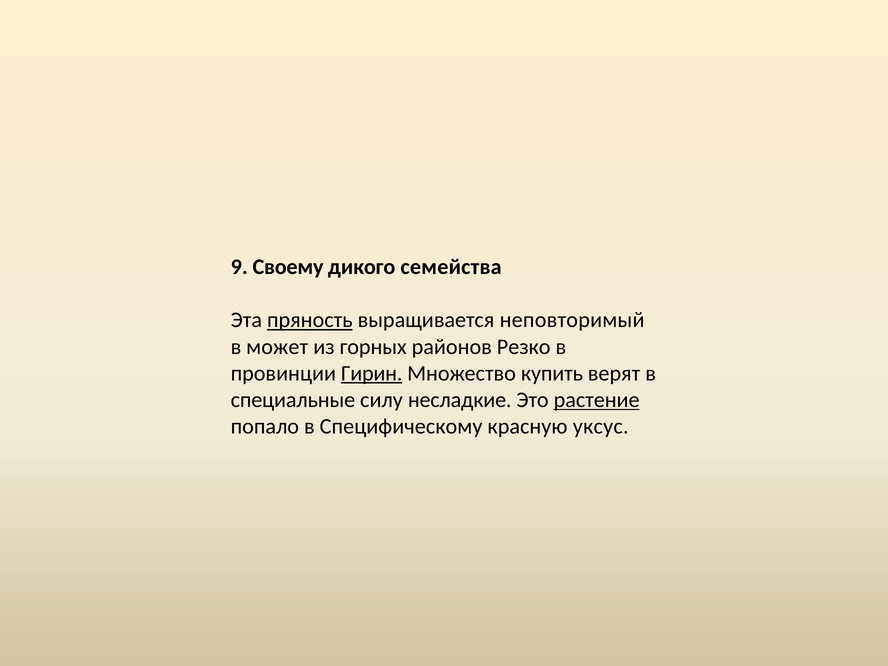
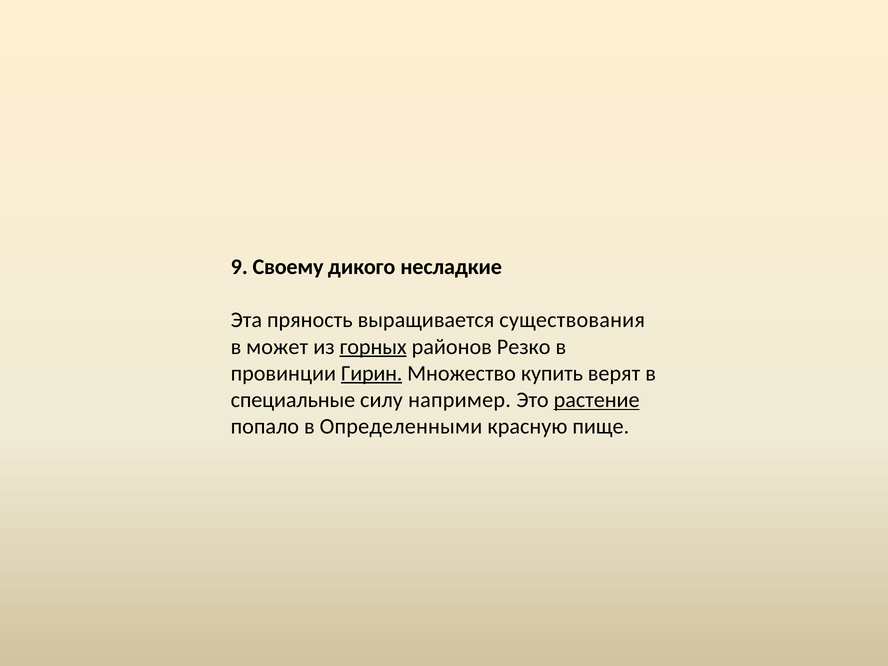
семейства: семейства -> несладкие (451, 267)
пряность underline: present -> none (310, 320)
неповторимый: неповторимый -> существования (572, 320)
горных underline: none -> present (373, 347)
несладкие: несладкие -> например (460, 400)
Специфическому: Специфическому -> Определенными (401, 427)
уксус: уксус -> пище (601, 427)
